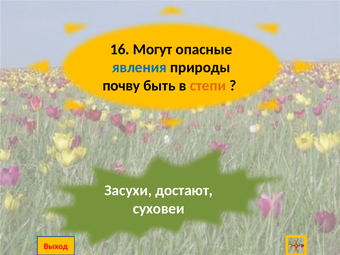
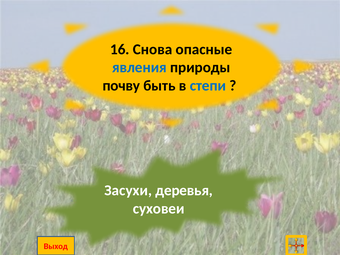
Могут: Могут -> Снова (153, 49)
степи colour: orange -> blue (208, 86)
достают: достают -> деревья (184, 190)
